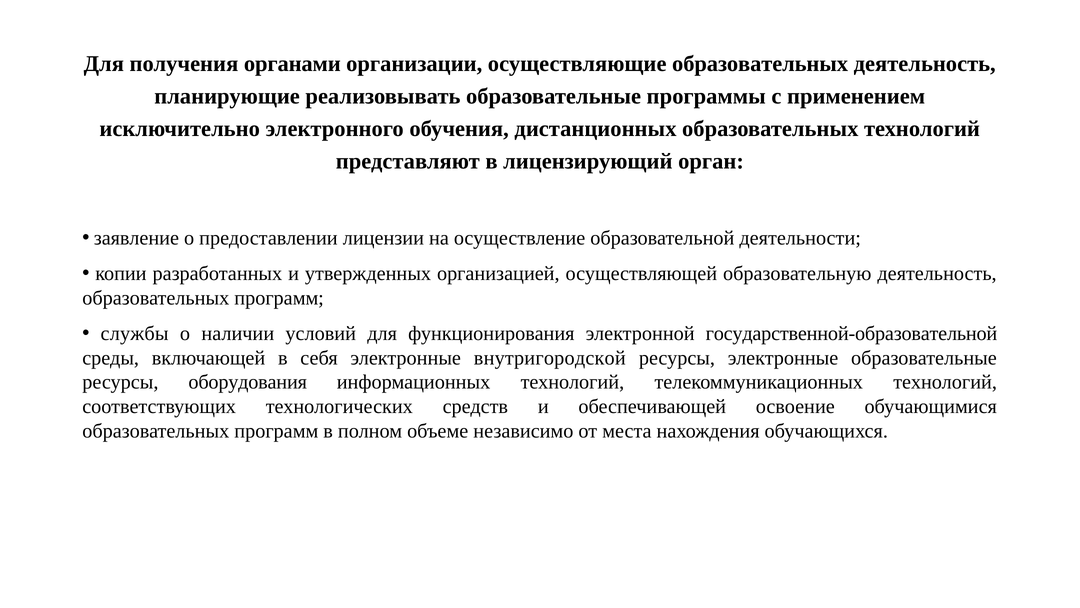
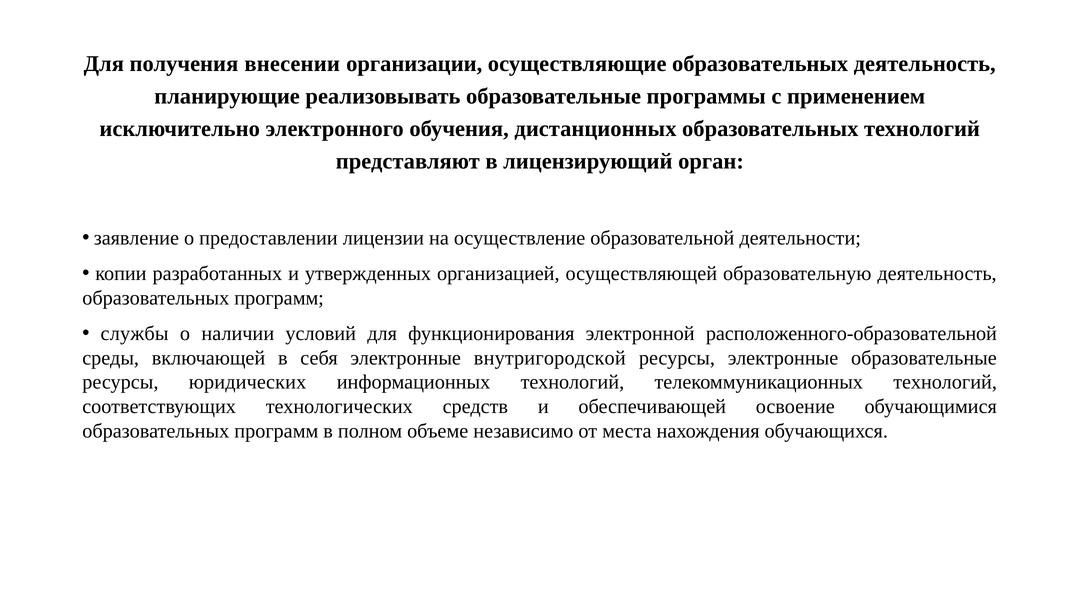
органами: органами -> внесении (292, 64)
государственной-образовательной: государственной-образовательной -> расположенного-образовательной (851, 333)
оборудования: оборудования -> юридических (248, 382)
